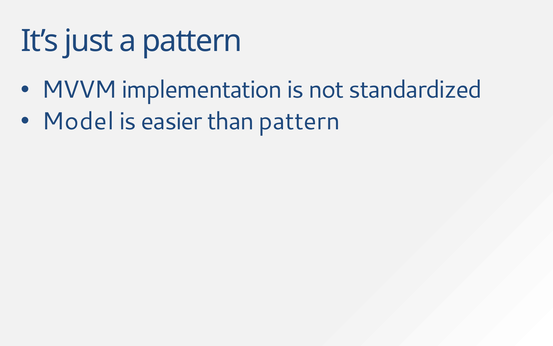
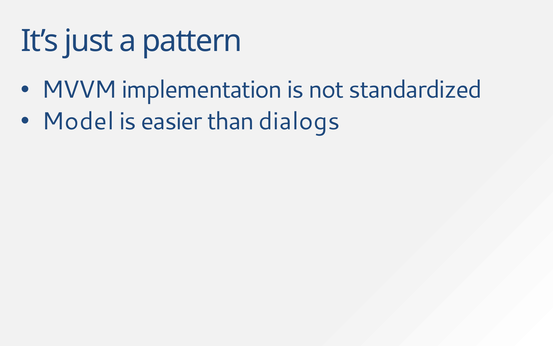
than pattern: pattern -> dialogs (299, 121)
